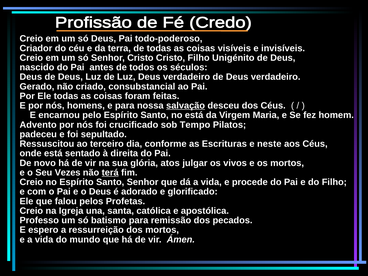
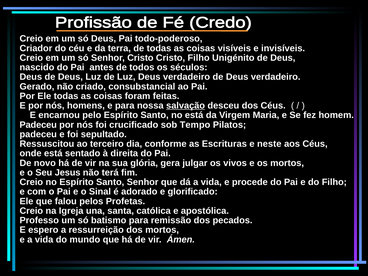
Advento: Advento -> Padeceu (38, 125)
atos: atos -> gera (170, 163)
Vezes: Vezes -> Jesus (68, 173)
terá underline: present -> none (110, 173)
o Deus: Deus -> Sinal (100, 192)
